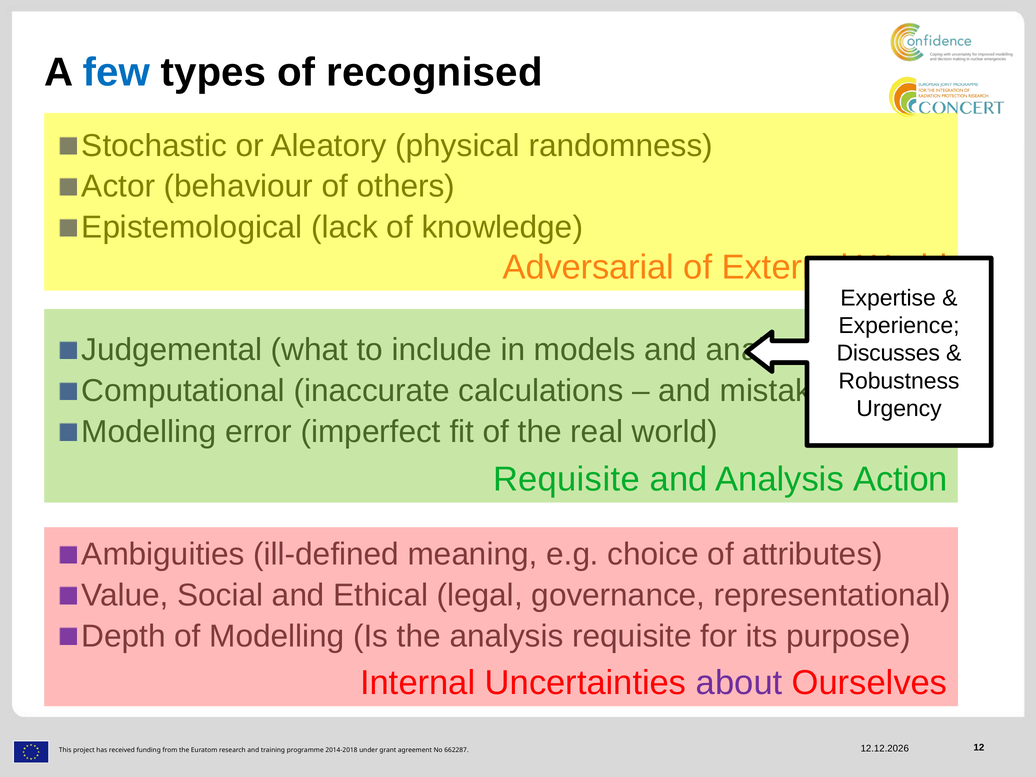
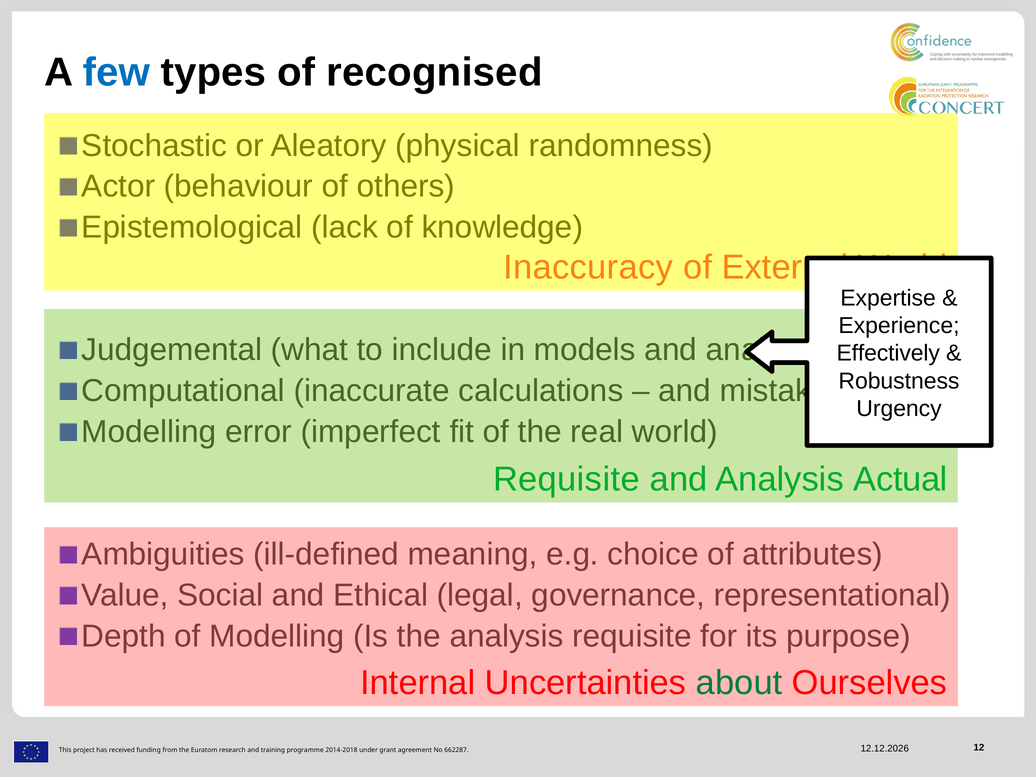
Adversarial: Adversarial -> Inaccuracy (588, 267)
Discusses: Discusses -> Effectively (888, 353)
Action: Action -> Actual (901, 479)
about colour: purple -> green (739, 683)
